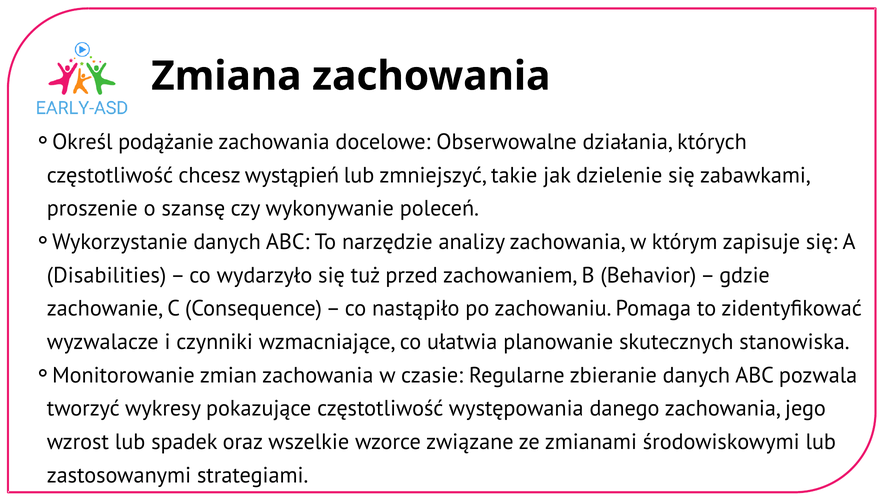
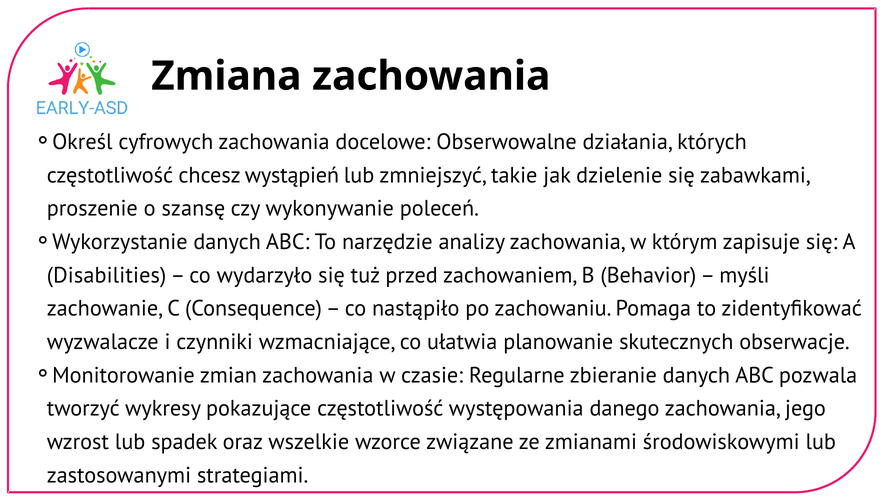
podążanie: podążanie -> cyfrowych (166, 142)
gdzie: gdzie -> myśli (744, 275)
stanowiska: stanowiska -> obserwacje (794, 342)
